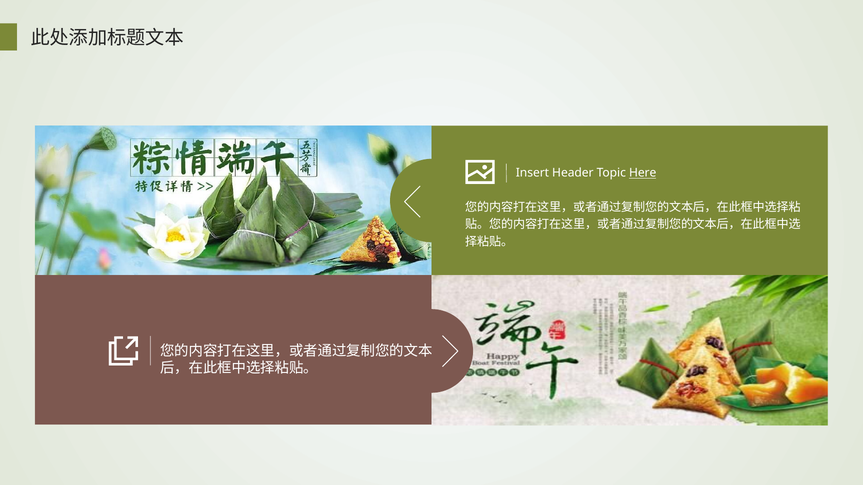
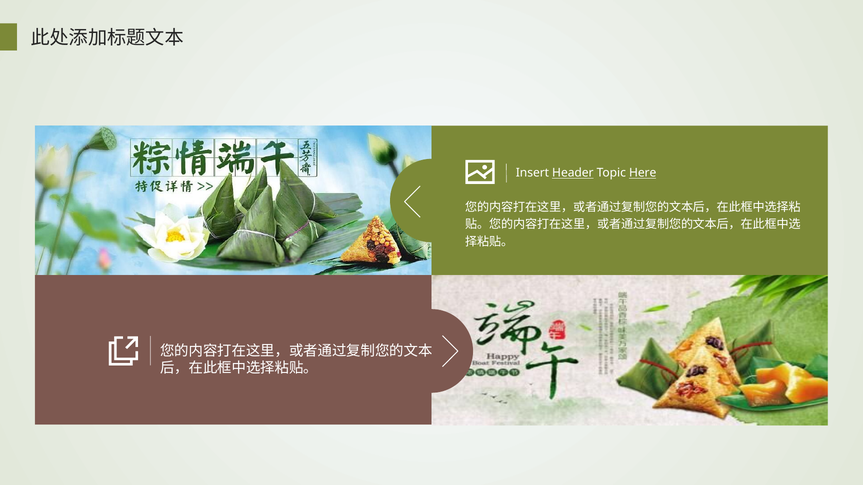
Header underline: none -> present (573, 173)
